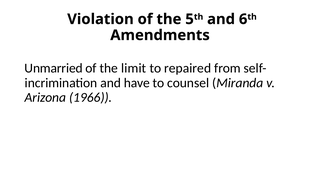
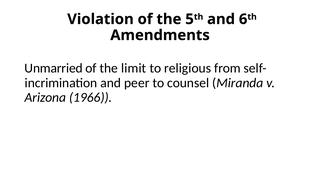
repaired: repaired -> religious (188, 68)
have: have -> peer (137, 83)
